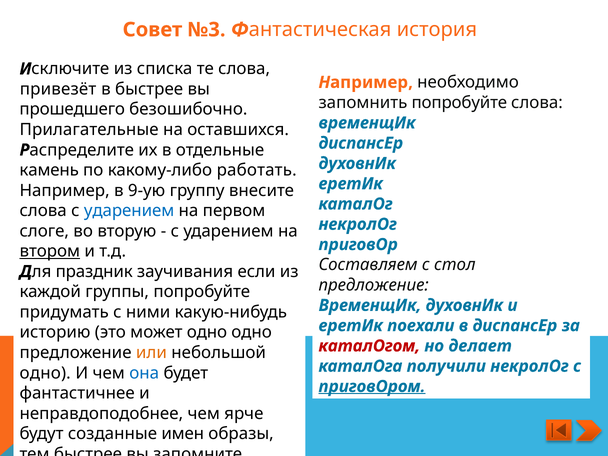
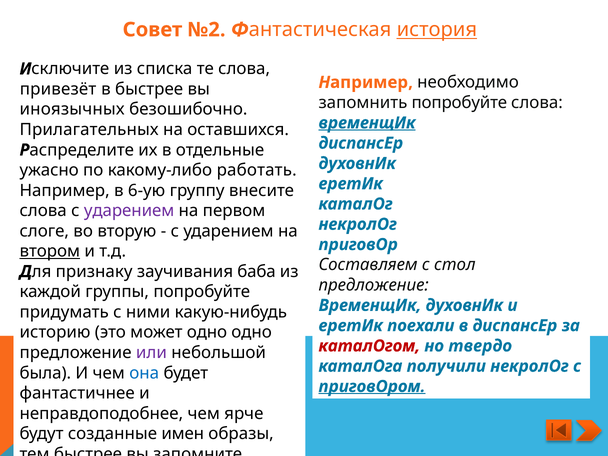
№3: №3 -> №2 (207, 30)
история underline: none -> present (437, 30)
прошедшего: прошедшего -> иноязычных (72, 109)
временщИк underline: none -> present (367, 123)
Прилагательные: Прилагательные -> Прилагательных (89, 130)
камень: камень -> ужасно (49, 170)
9-ую: 9-ую -> 6-ую (147, 190)
ударением colour: blue -> purple (129, 211)
праздник: праздник -> признаку (94, 272)
если: если -> баба (257, 272)
делает: делает -> твердо (480, 346)
или colour: orange -> purple (151, 353)
одно: одно -> была (45, 373)
